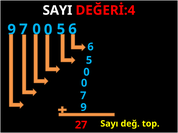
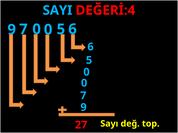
SAYI colour: white -> light blue (57, 10)
